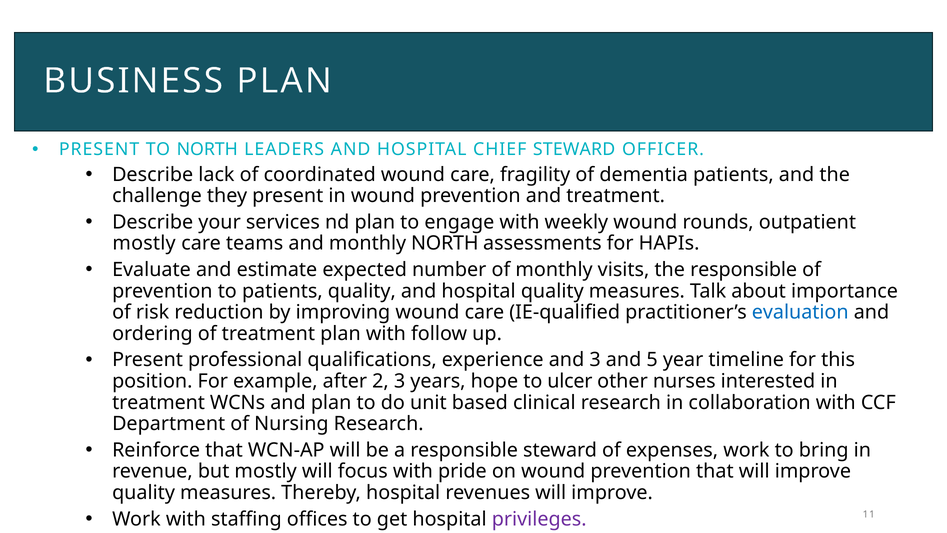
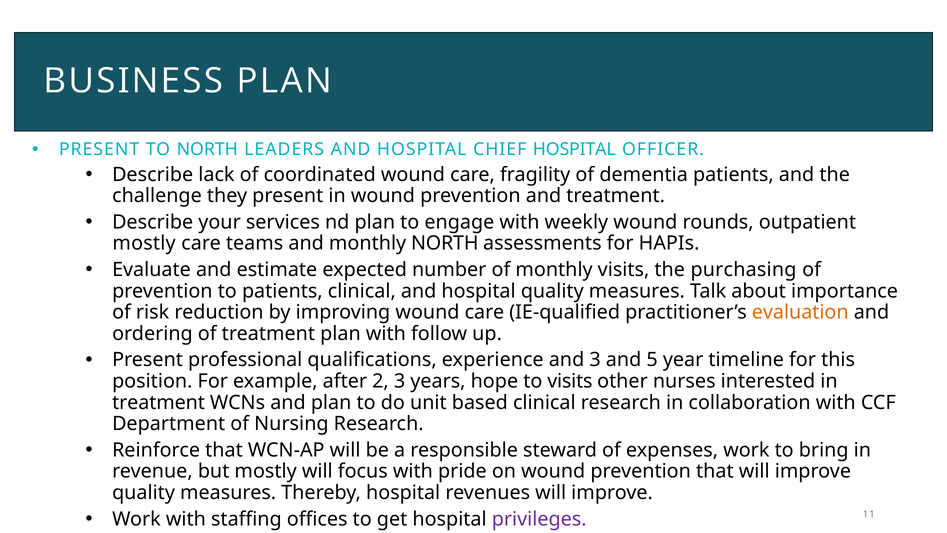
CHIEF STEWARD: STEWARD -> HOSPITAL (574, 149)
the responsible: responsible -> purchasing (743, 270)
patients quality: quality -> clinical (362, 291)
evaluation colour: blue -> orange (800, 312)
to ulcer: ulcer -> visits (570, 381)
